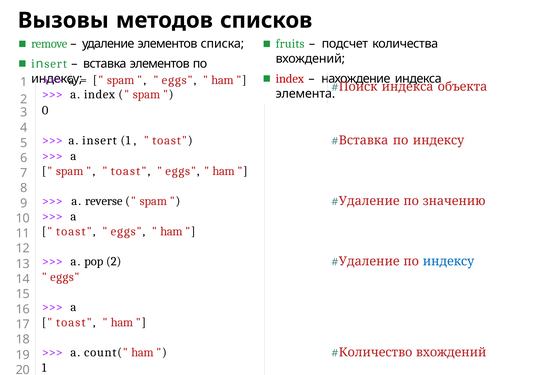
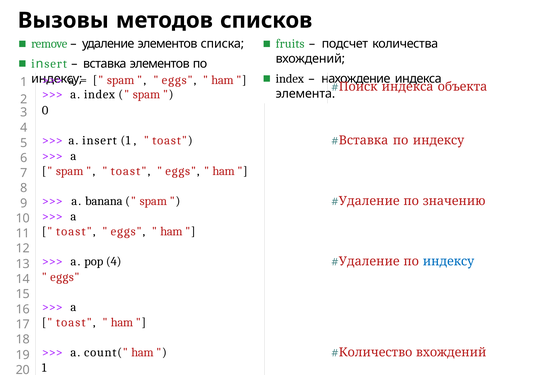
index colour: red -> black (290, 79)
reverse: reverse -> banana (104, 201)
pop 2: 2 -> 4 (114, 261)
